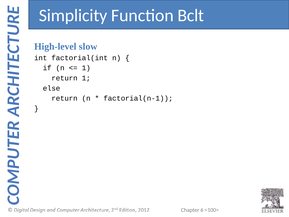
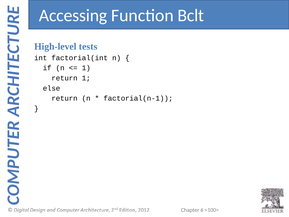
Simplicity: Simplicity -> Accessing (73, 15)
slow: slow -> tests (88, 46)
